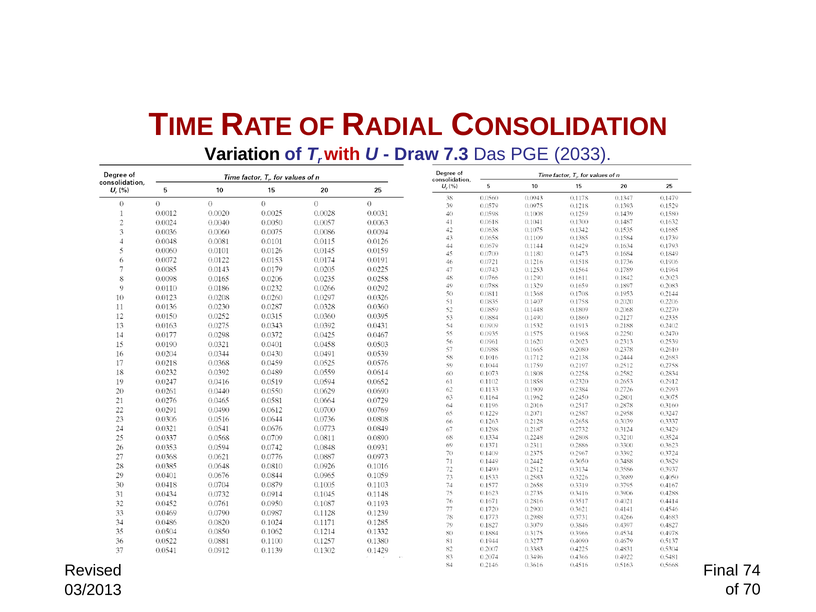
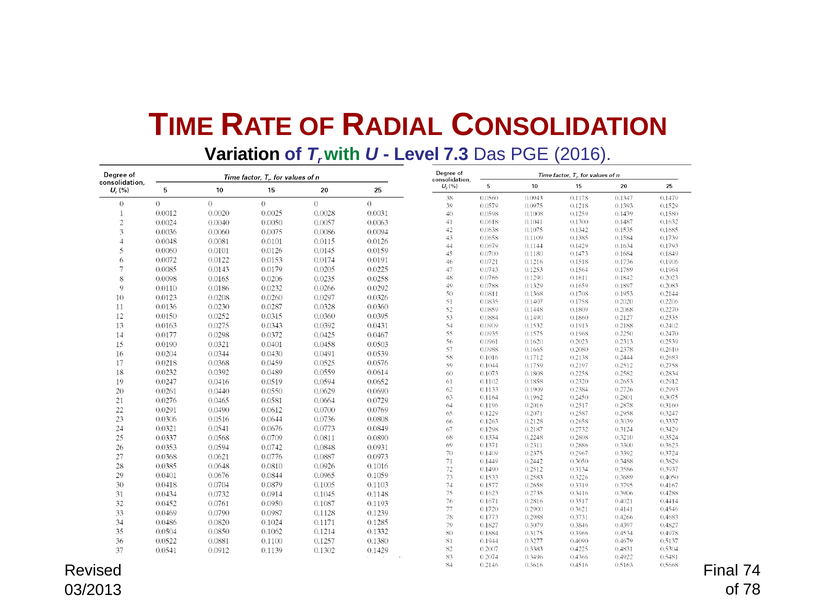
with colour: red -> green (342, 154)
Draw: Draw -> Level (417, 154)
2033: 2033 -> 2016 (583, 154)
70: 70 -> 78 (752, 590)
